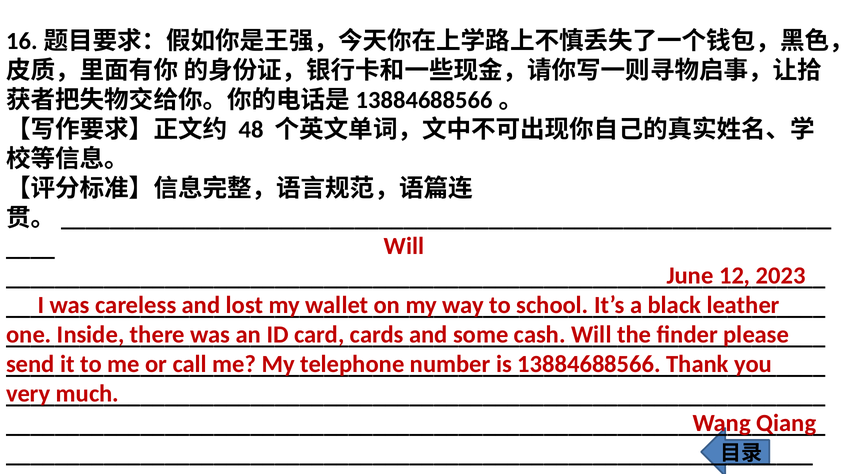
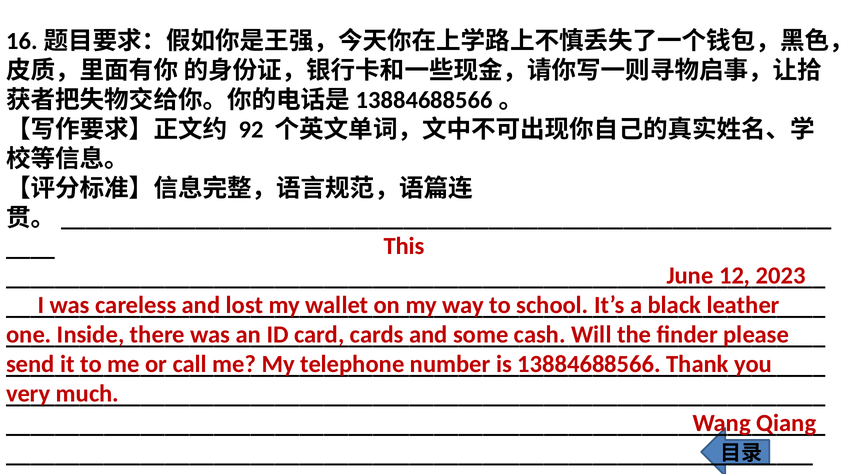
48: 48 -> 92 (251, 130)
Will: Will -> This (404, 246)
